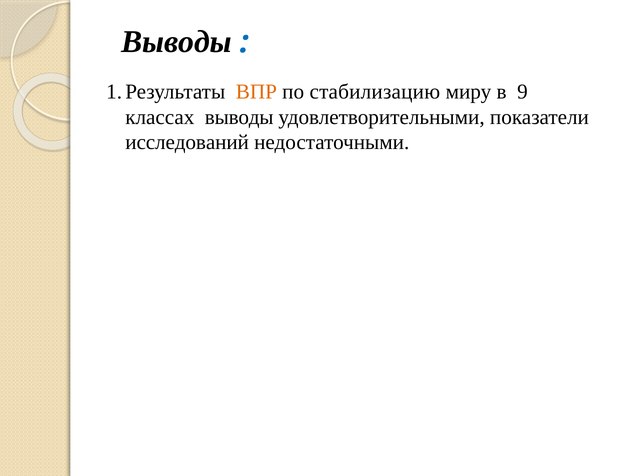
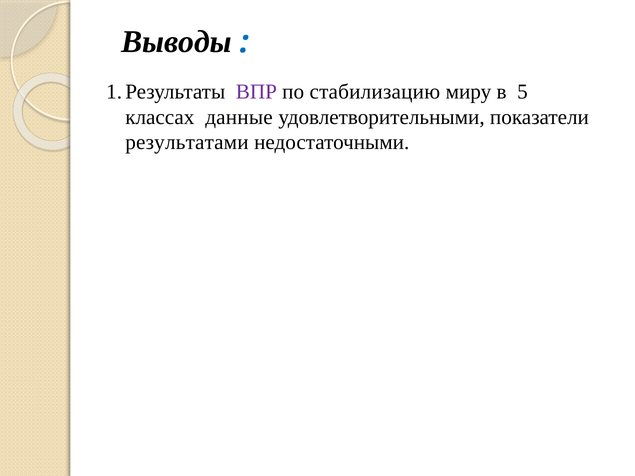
ВПР colour: orange -> purple (256, 92)
9: 9 -> 5 (522, 92)
классах выводы: выводы -> данные (239, 117)
исследований: исследований -> результатами (187, 143)
